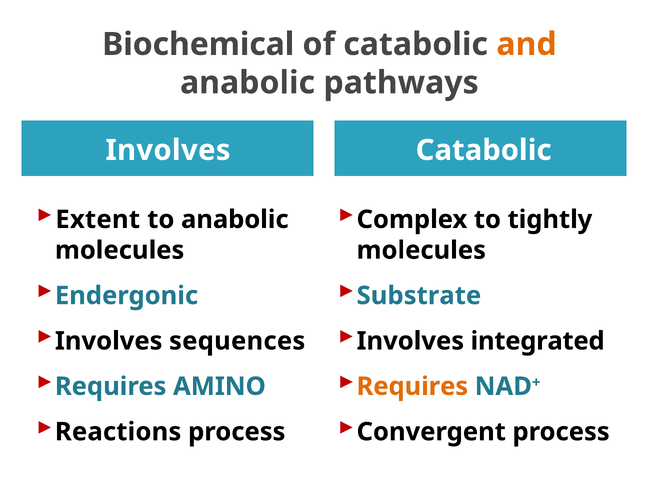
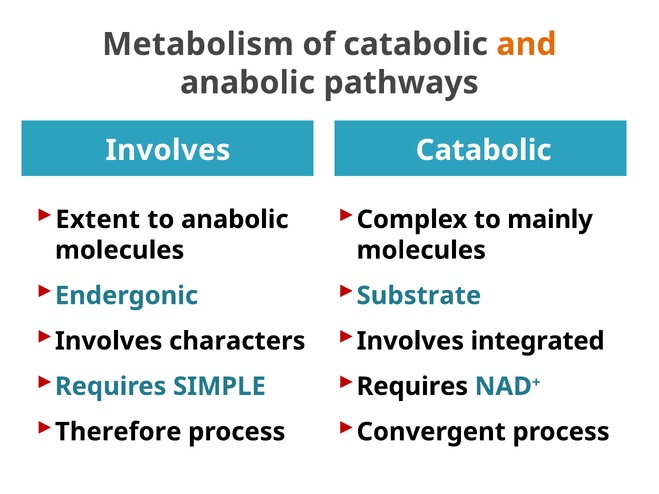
Biochemical: Biochemical -> Metabolism (198, 44)
tightly: tightly -> mainly (550, 220)
sequences: sequences -> characters (237, 341)
AMINO: AMINO -> SIMPLE (219, 387)
Requires colour: orange -> black (412, 387)
Reactions: Reactions -> Therefore (118, 432)
